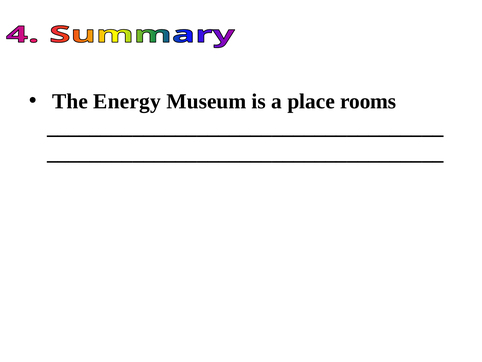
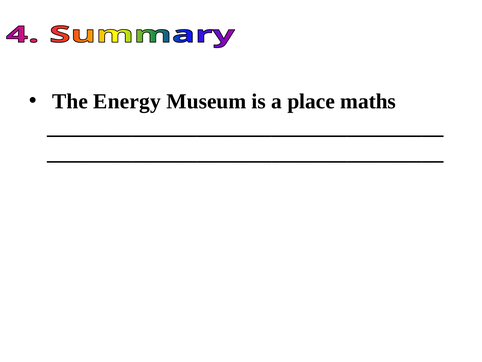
rooms: rooms -> maths (368, 101)
